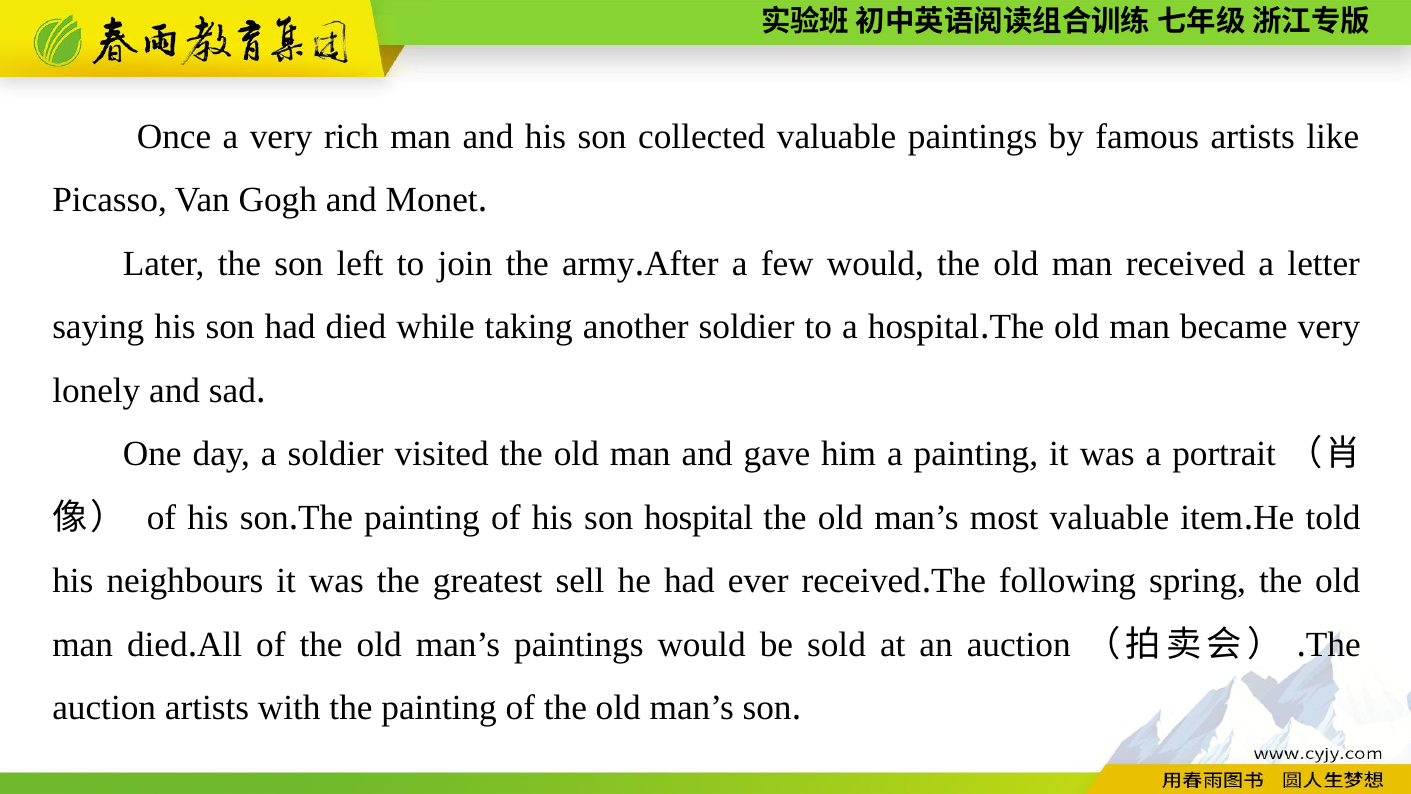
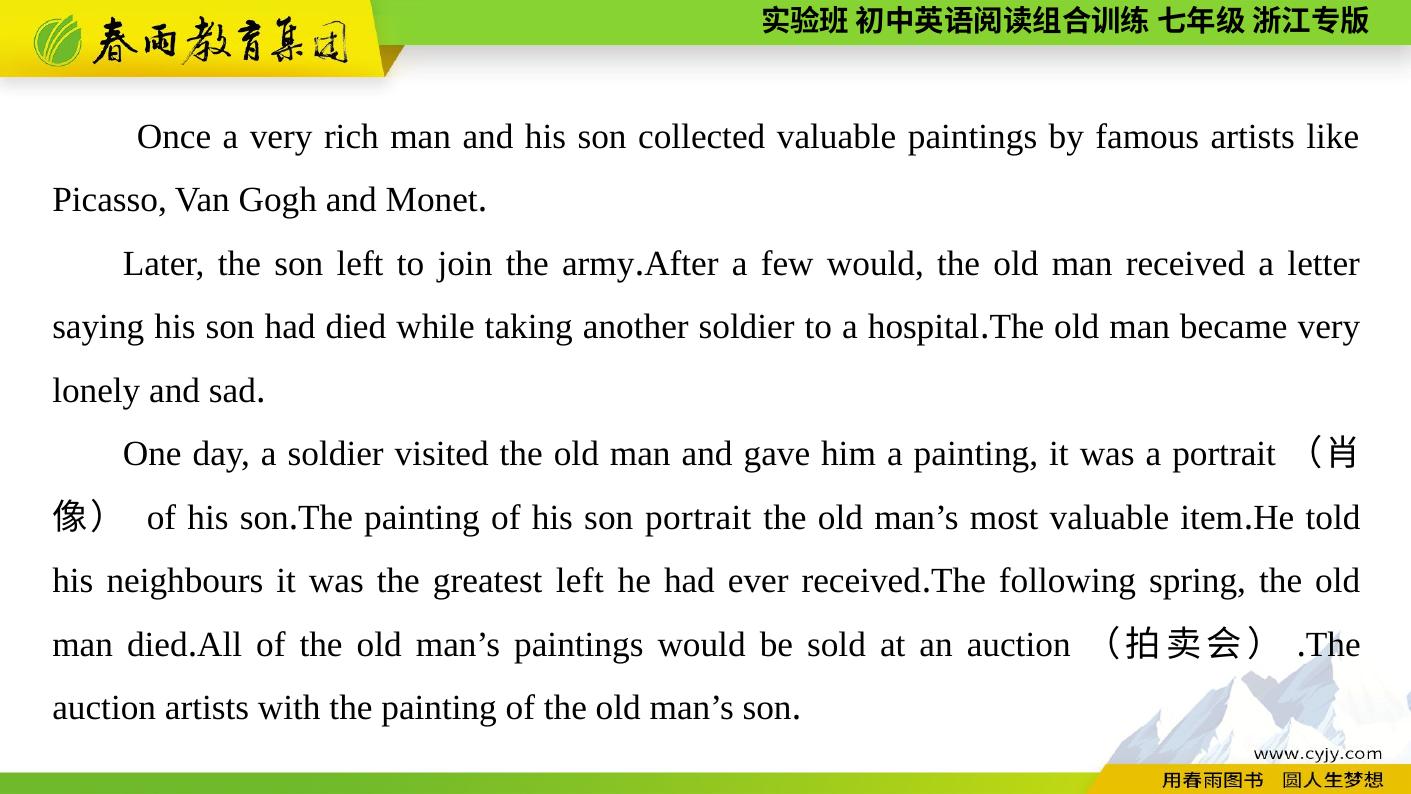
son hospital: hospital -> portrait (698, 518)
greatest sell: sell -> left (580, 581)
